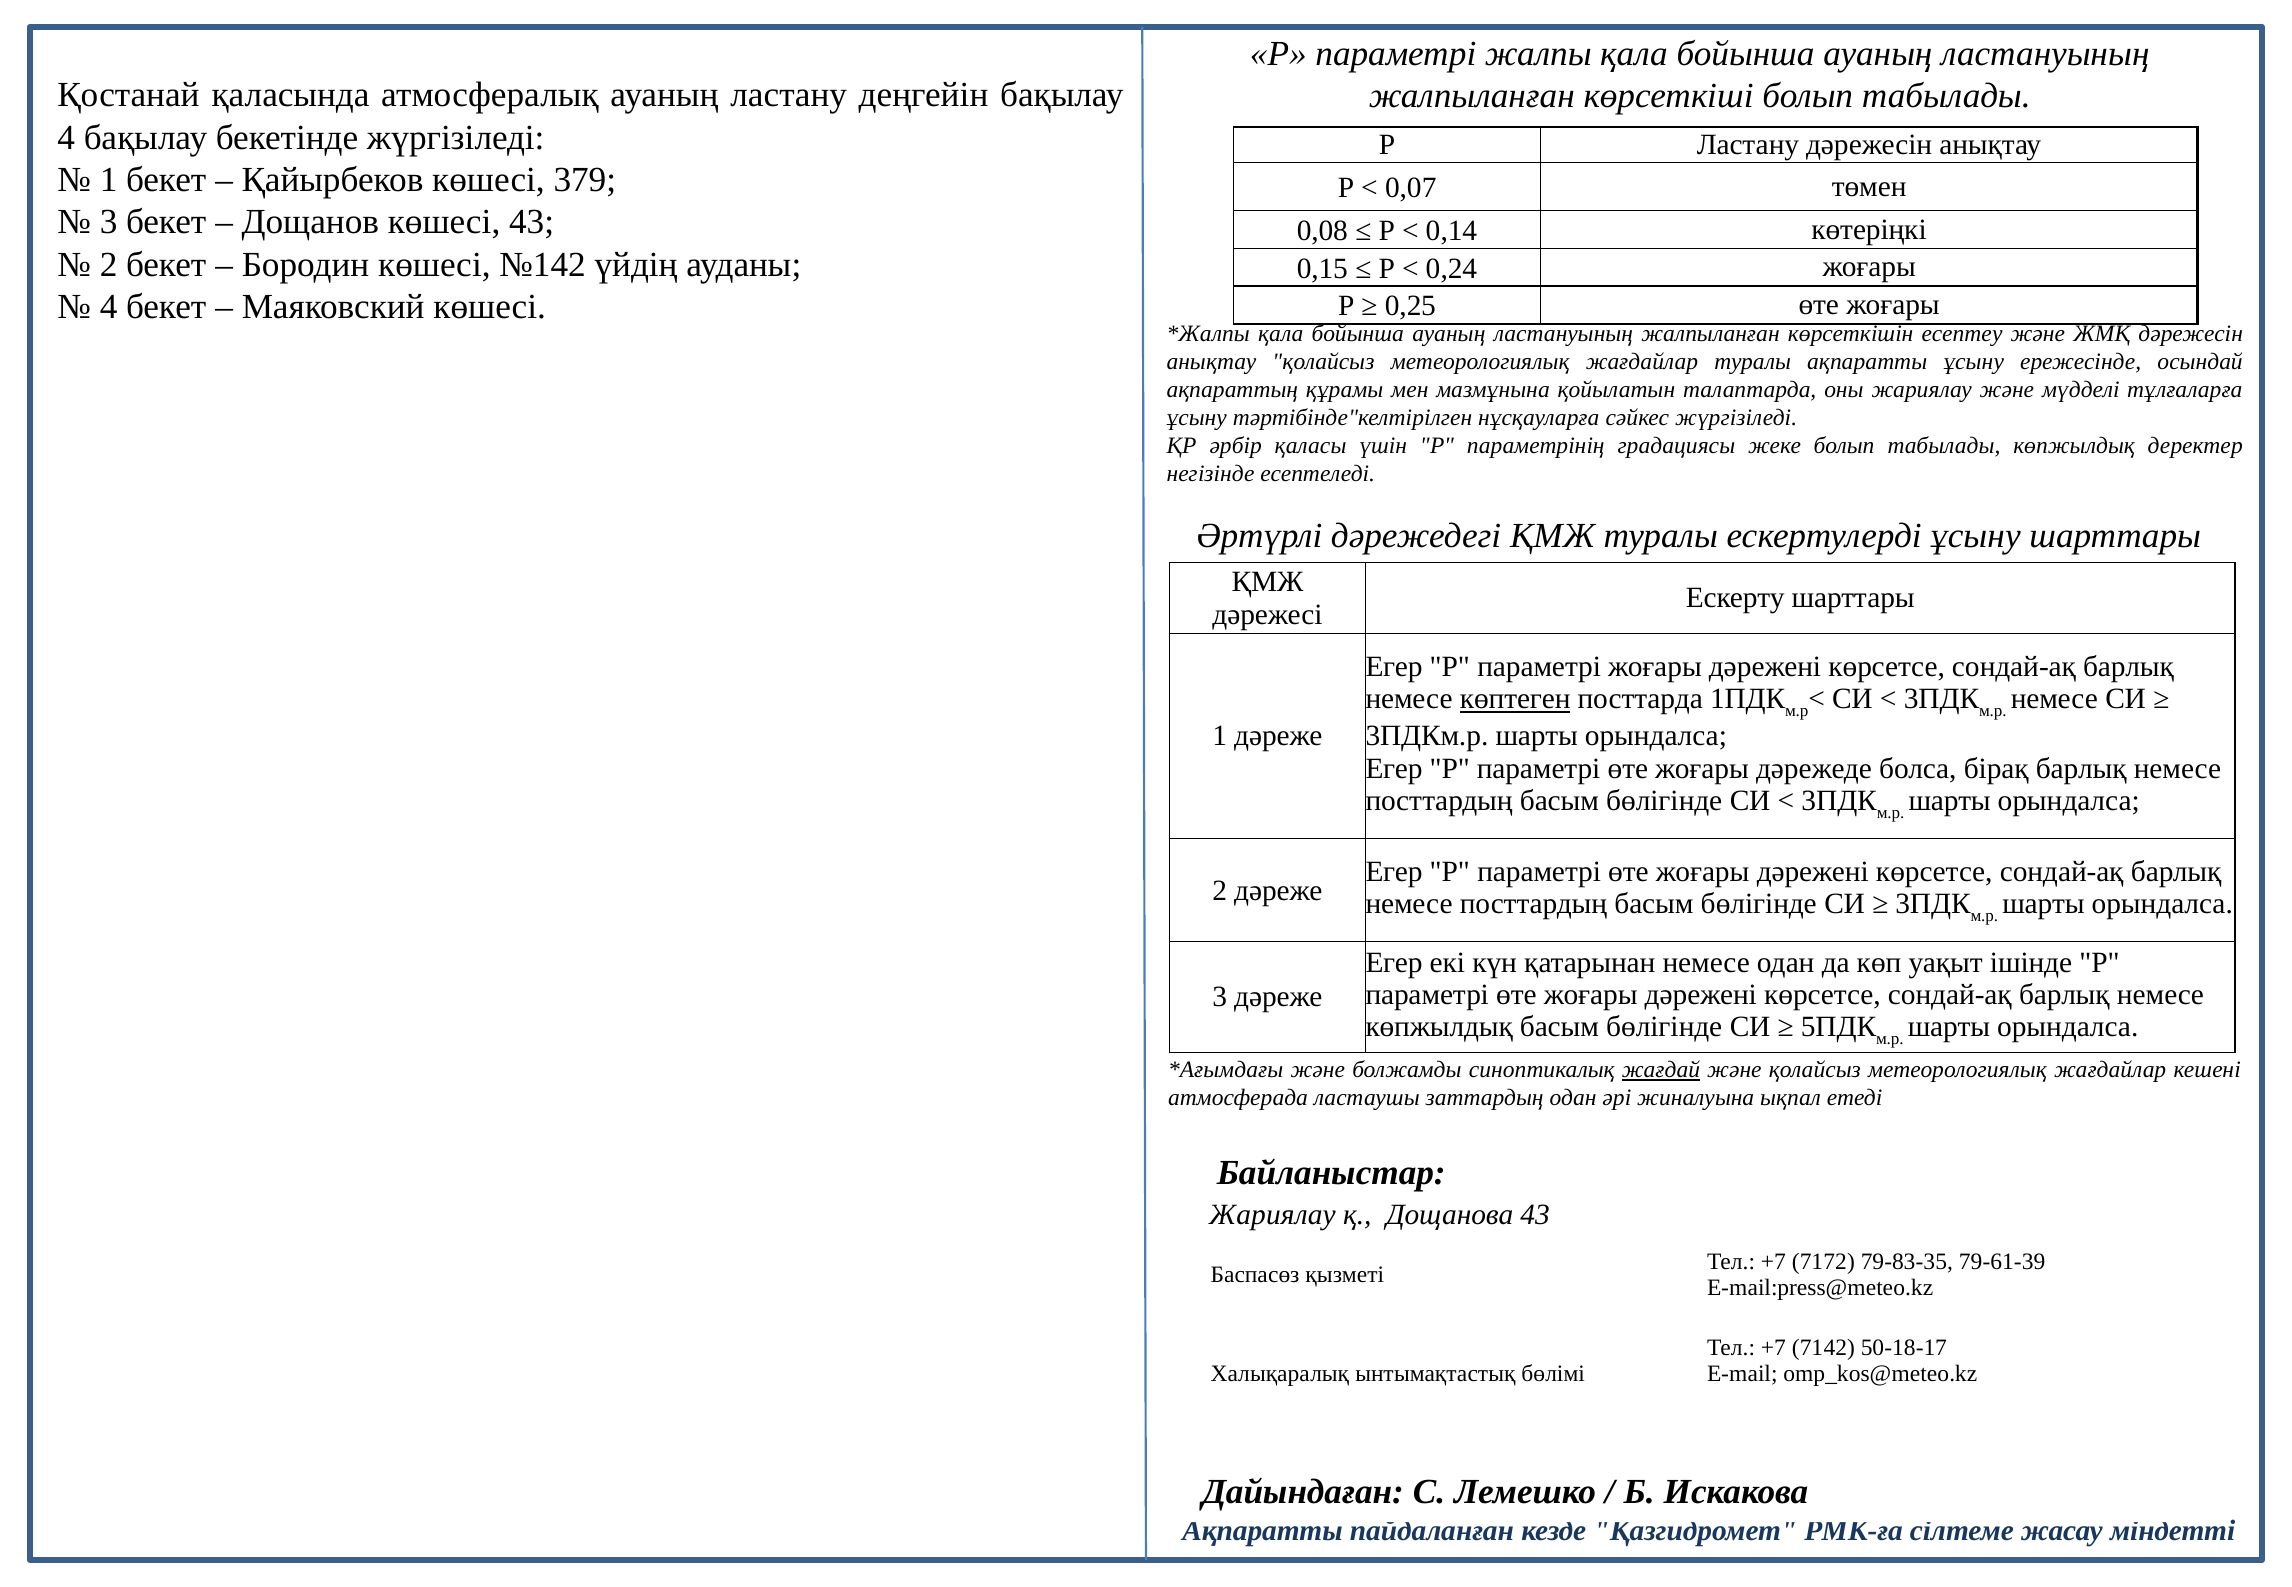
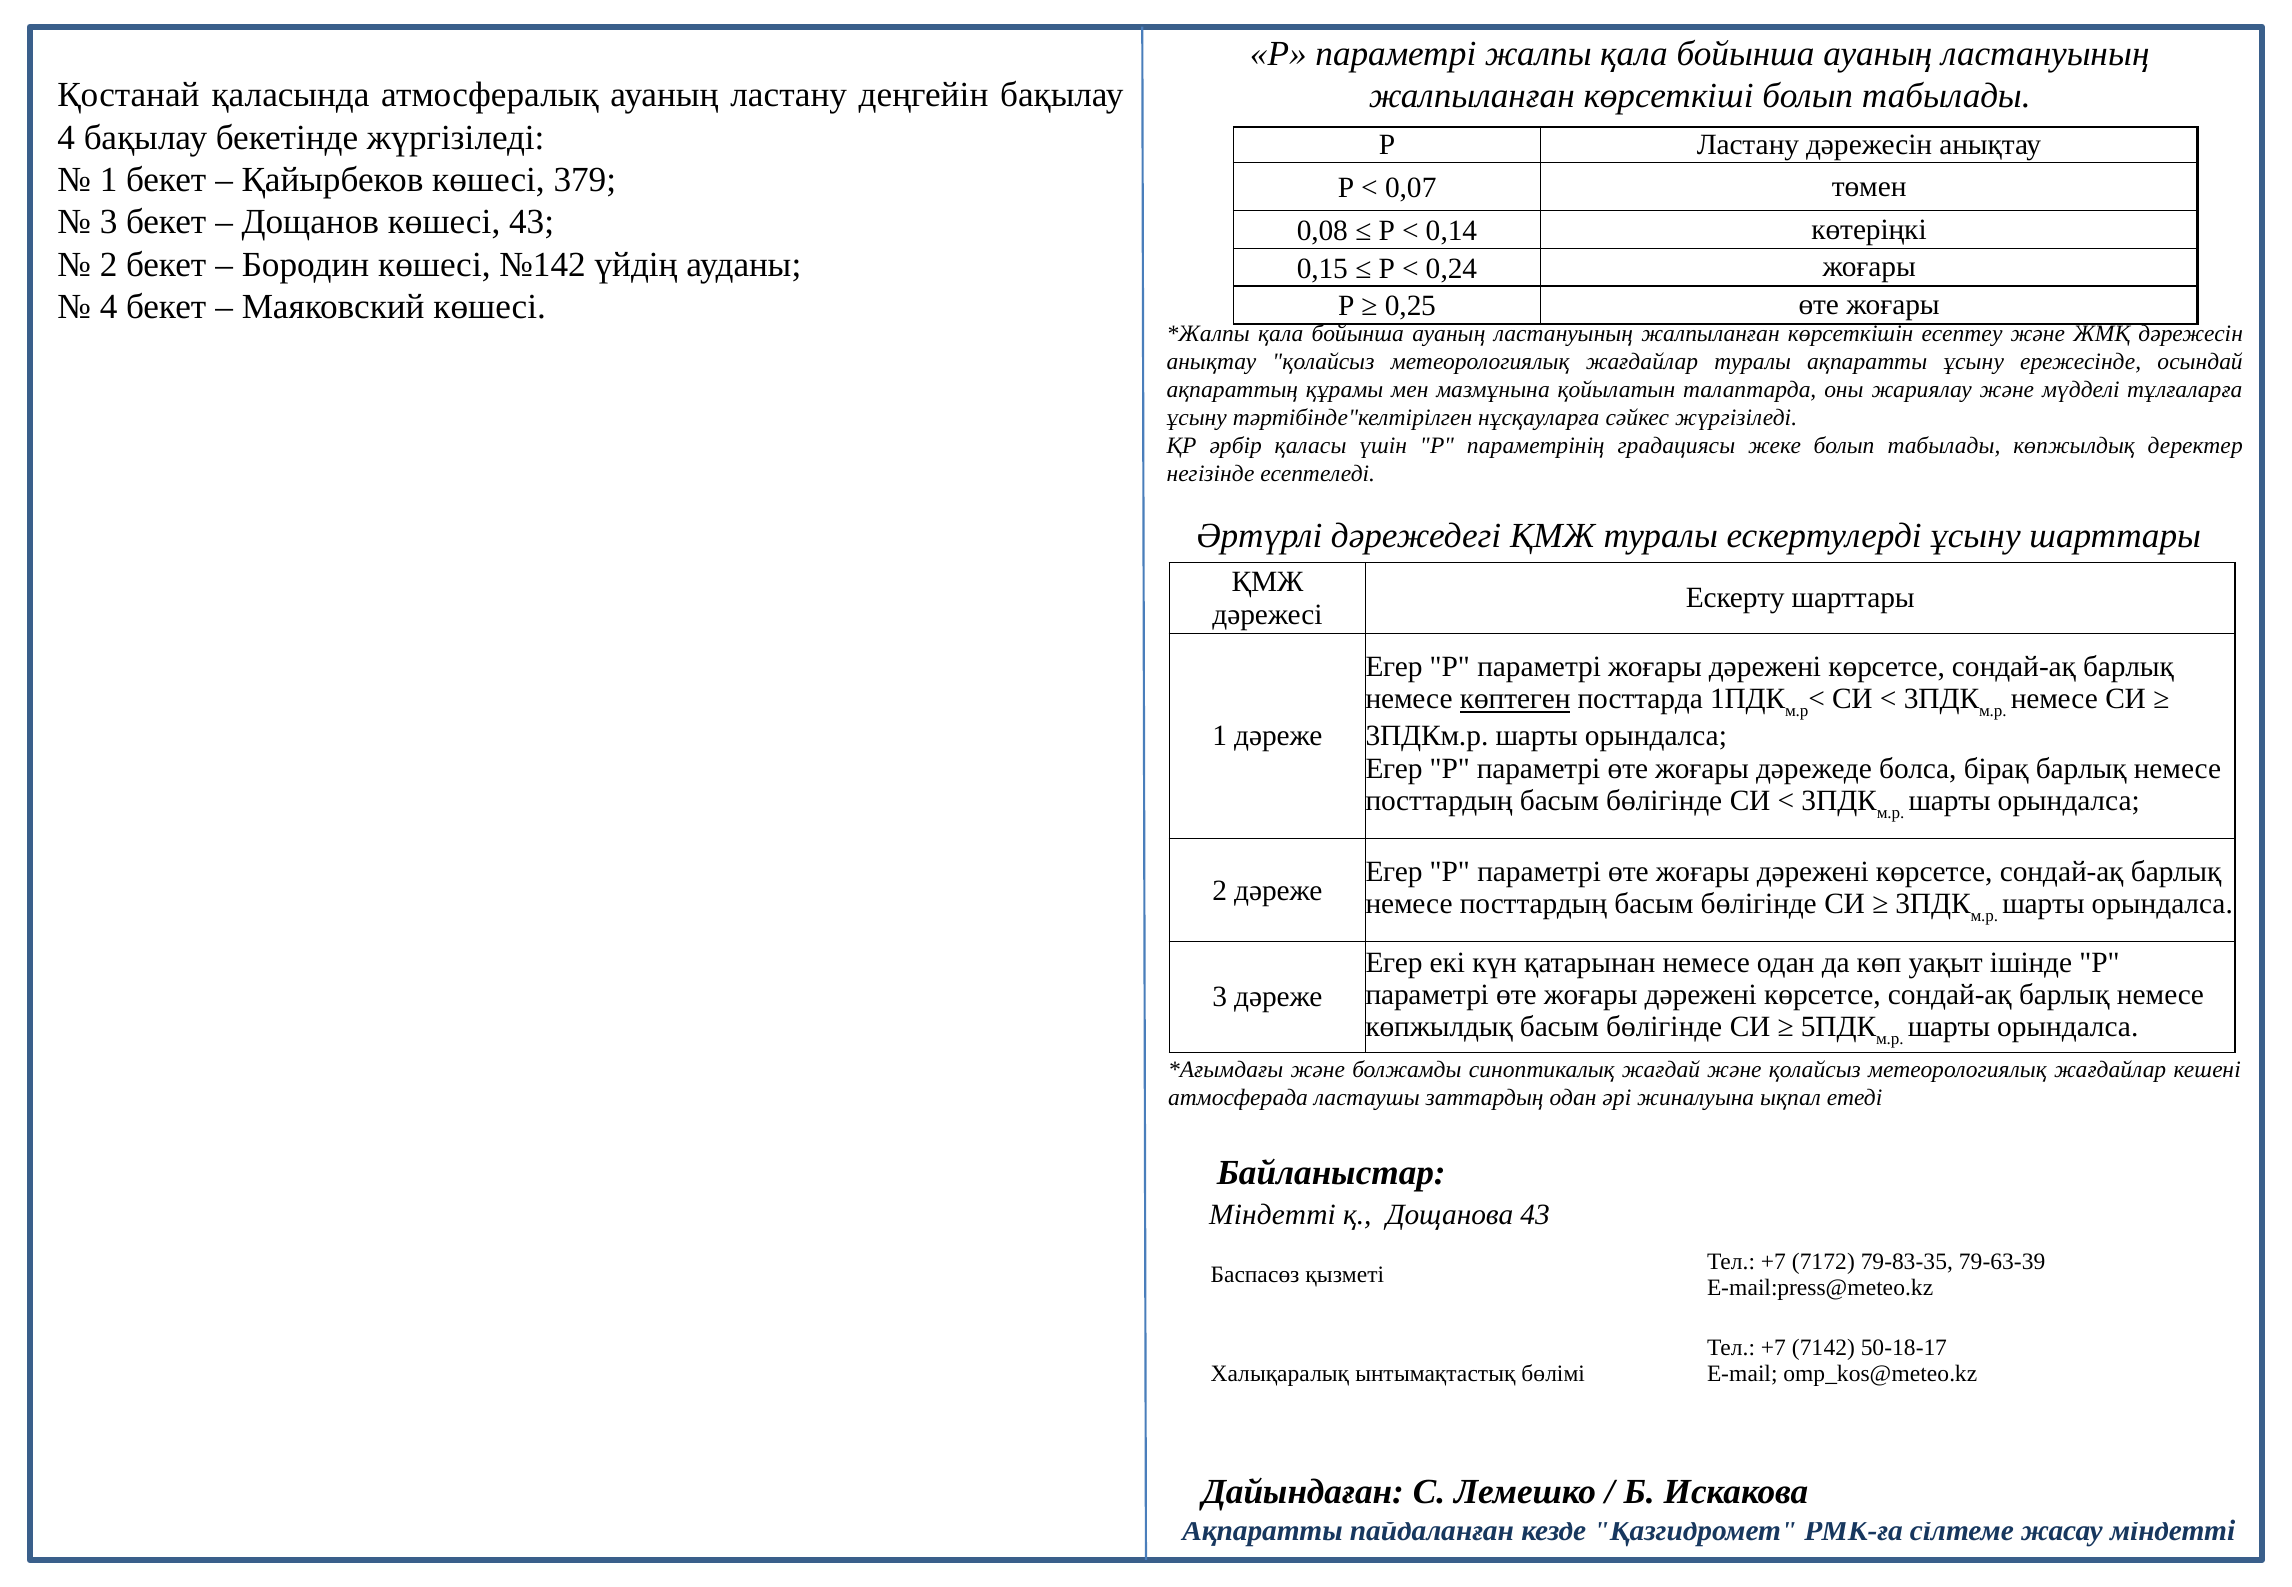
жағдай underline: present -> none (1661, 1070)
Жариялау: Жариялау -> Міндетті (1272, 1215)
79-61-39: 79-61-39 -> 79-63-39 (2002, 1262)
